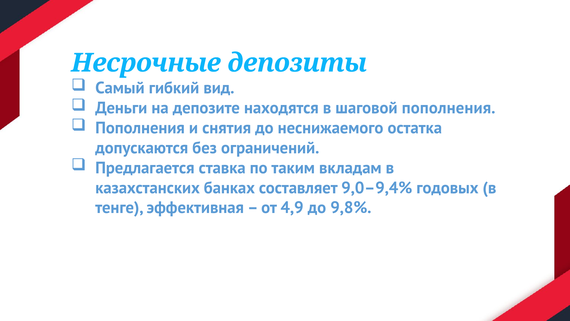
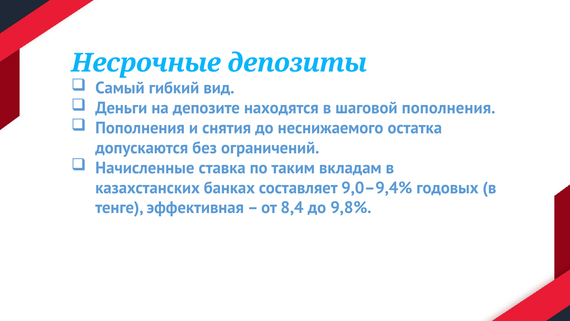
Предлагается: Предлагается -> Начисленные (145, 168)
4,9: 4,9 -> 8,4 (292, 208)
